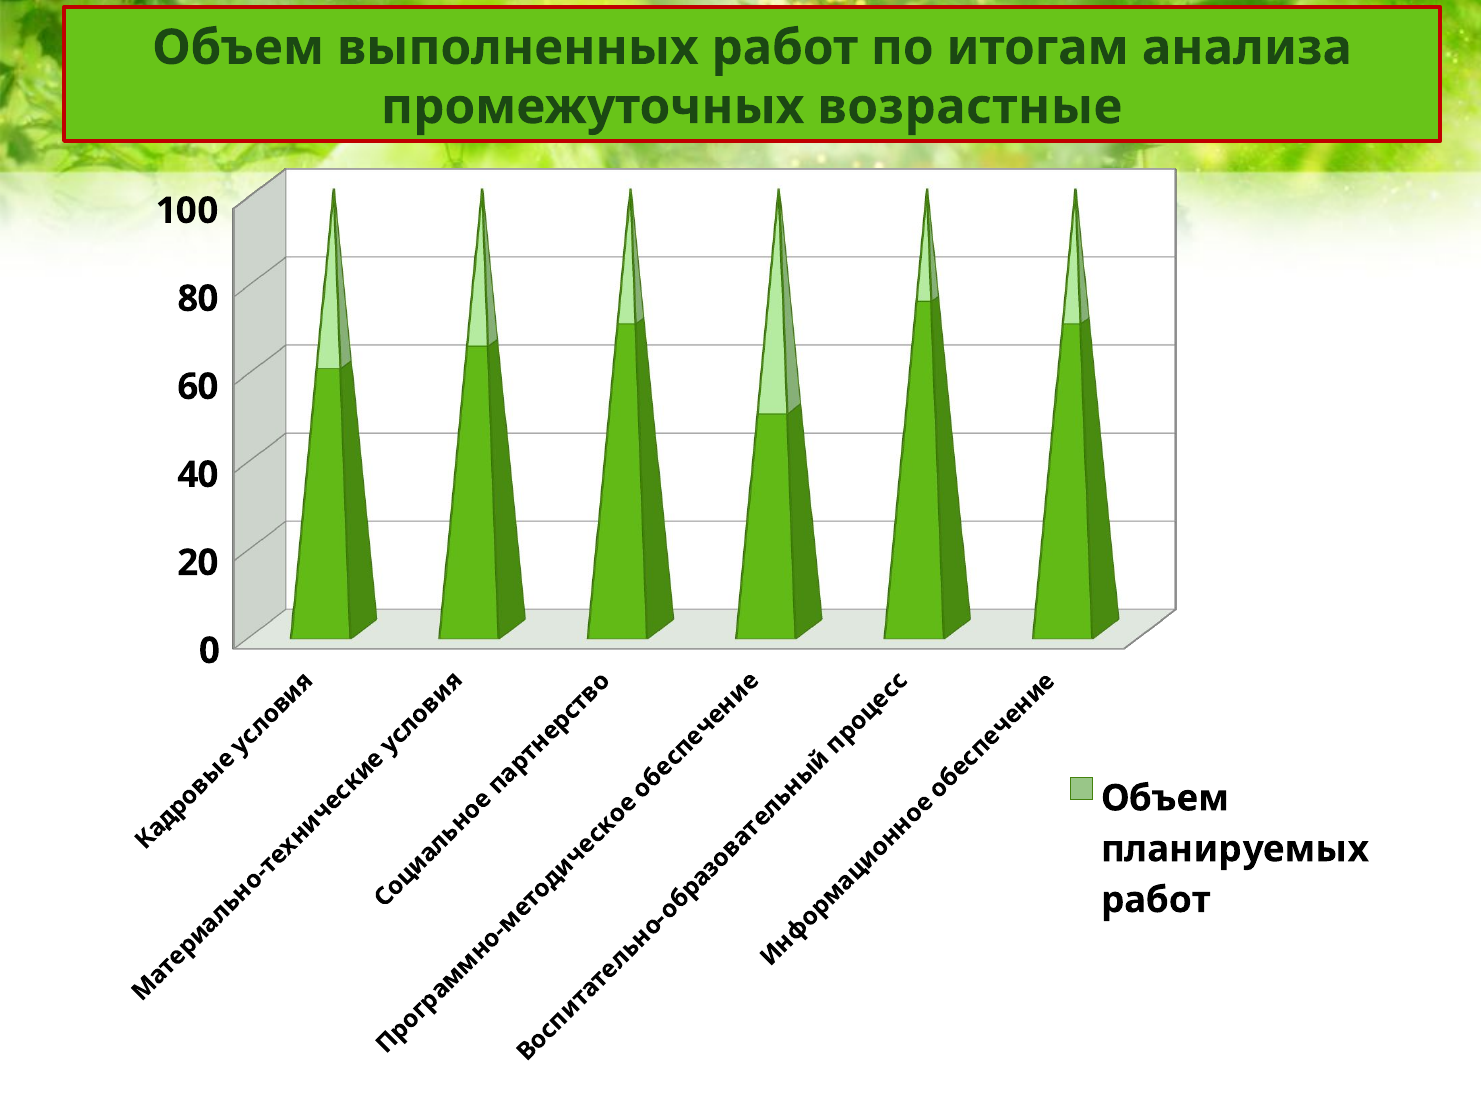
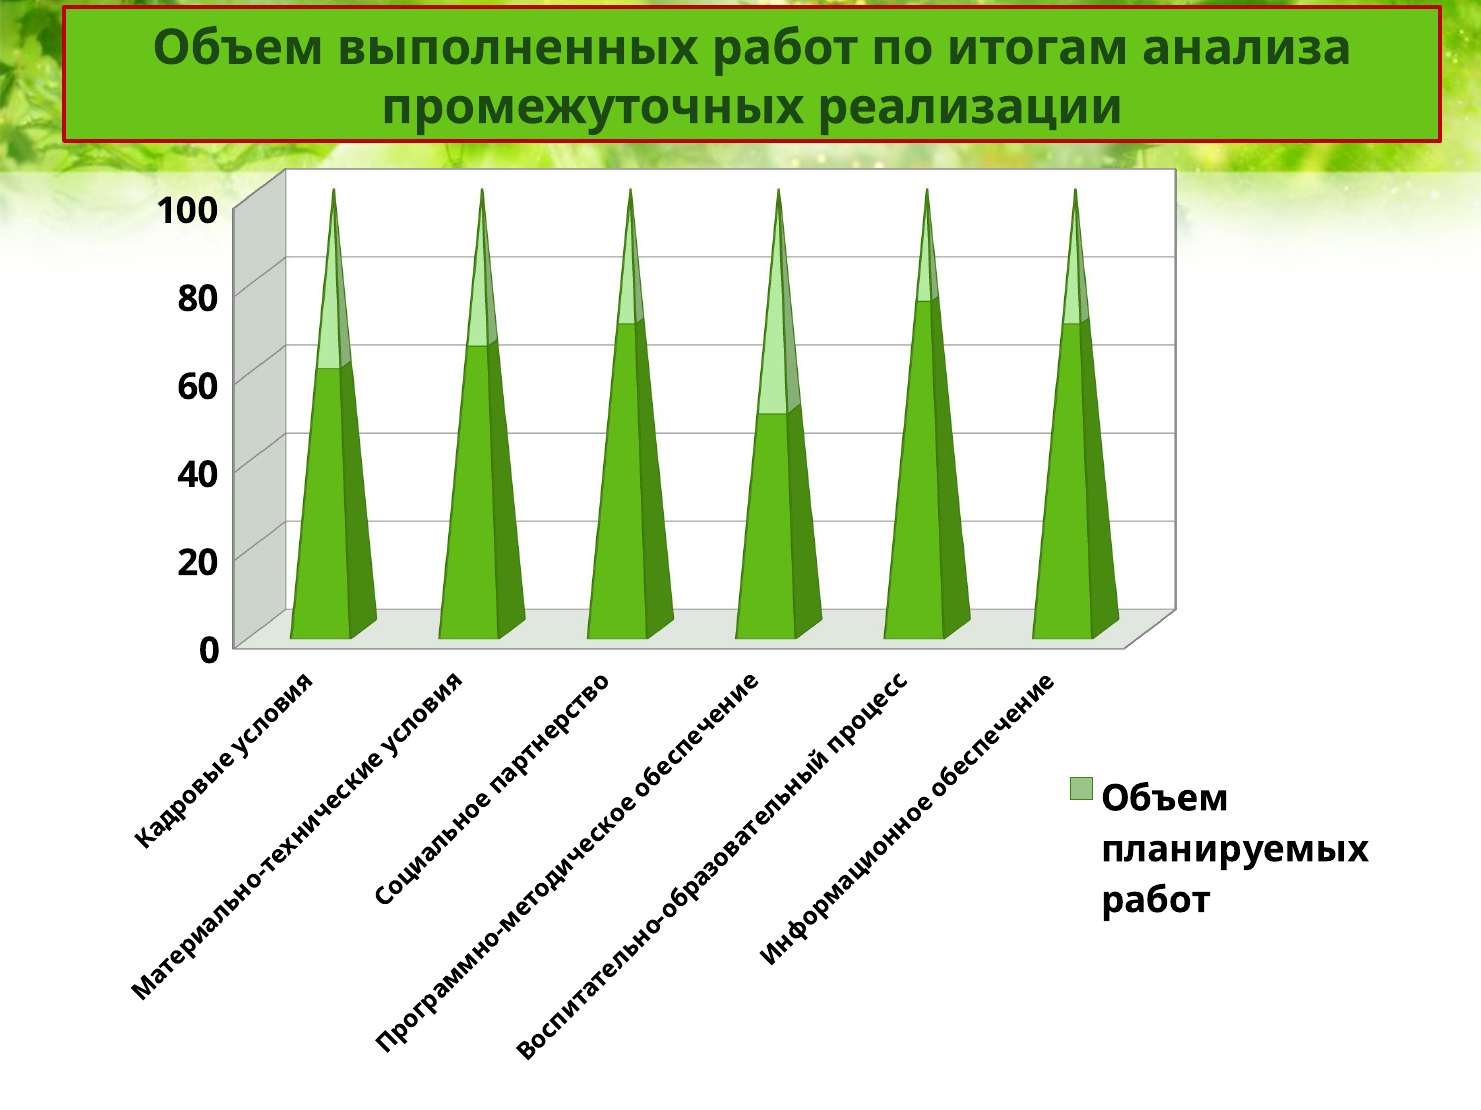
возрастные: возрастные -> реализации (970, 107)
